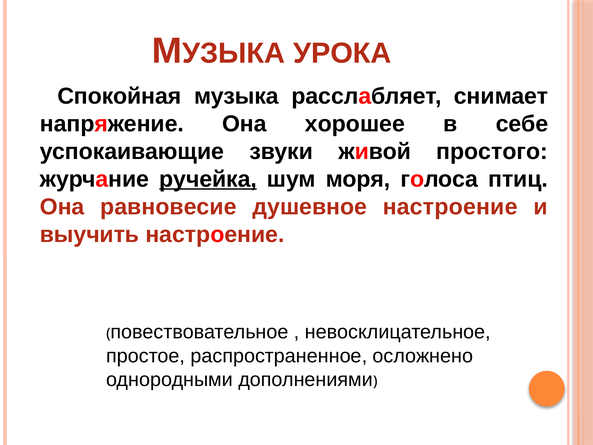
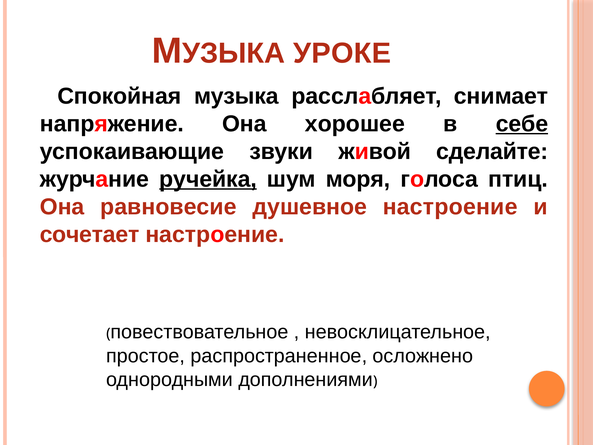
УРОКА: УРОКА -> УРОКЕ (342, 53)
себе underline: none -> present (522, 124)
простого: простого -> сделайте (492, 151)
выучить: выучить -> сочетает (90, 234)
